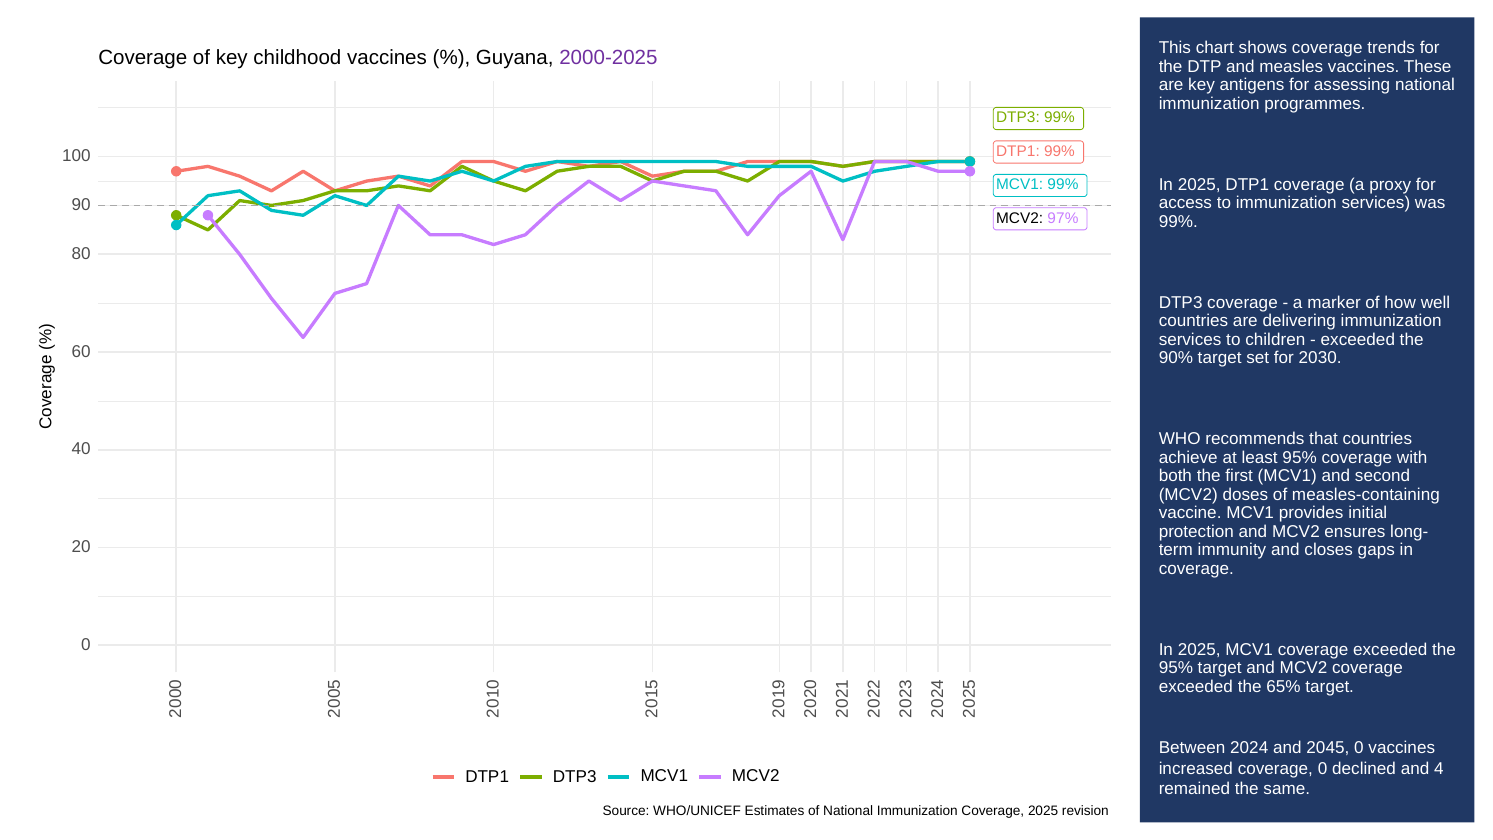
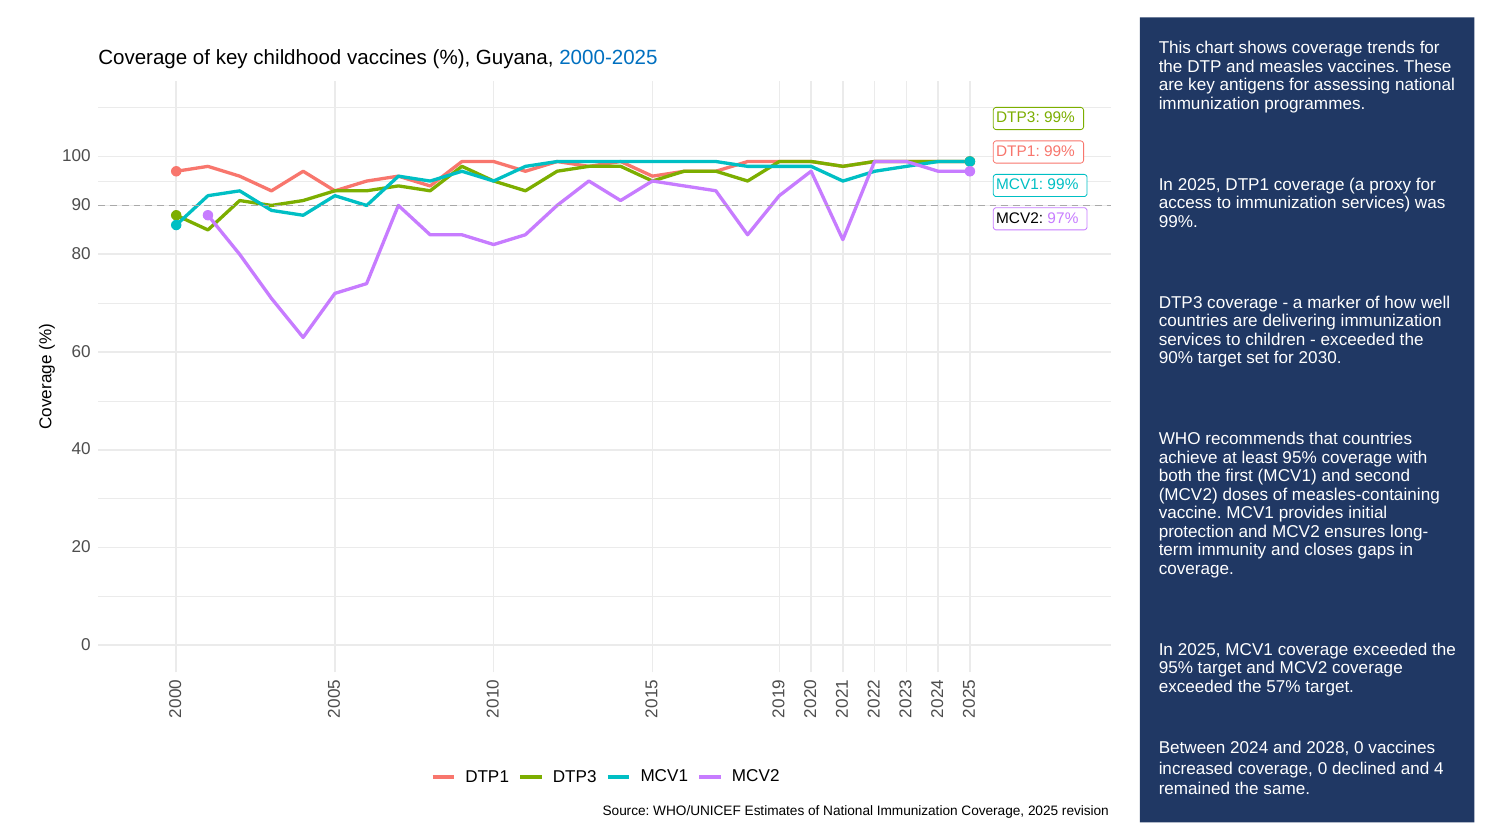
2000-2025 colour: purple -> blue (608, 58)
65%: 65% -> 57% (1284, 686)
2045: 2045 -> 2028 (1328, 748)
